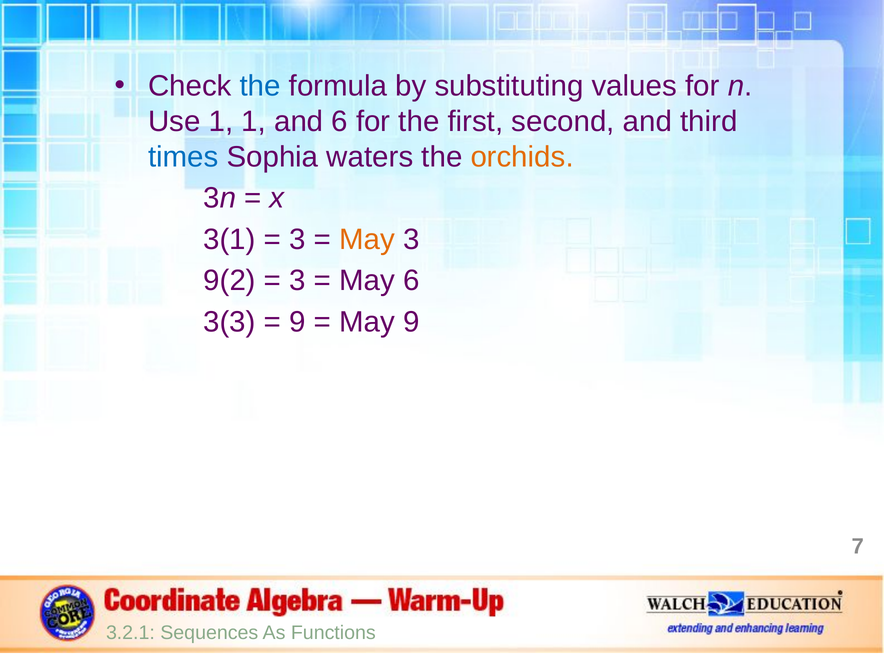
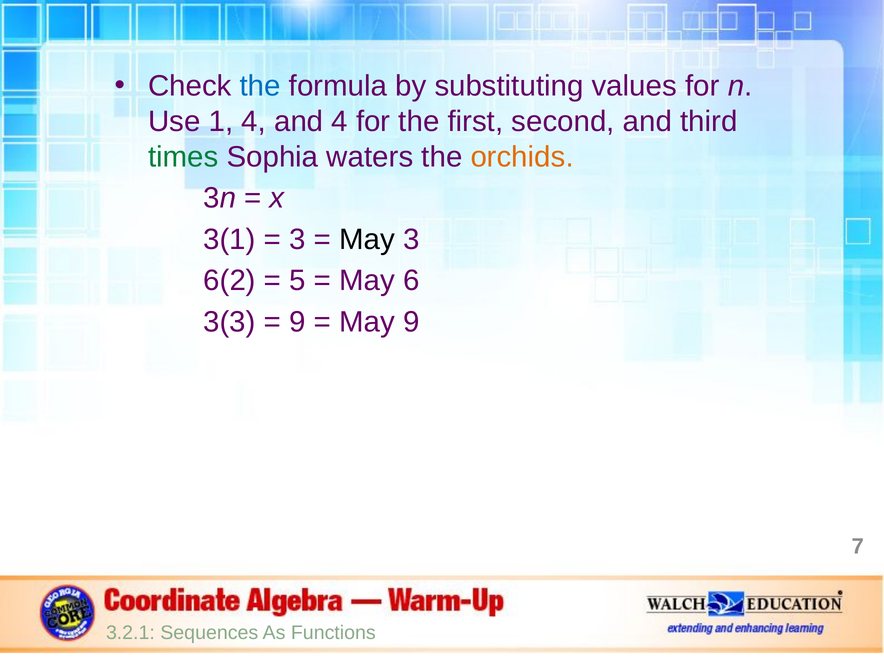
1 1: 1 -> 4 (254, 121)
and 6: 6 -> 4 (340, 121)
times colour: blue -> green (183, 157)
May colour: orange -> black (367, 239)
9(2: 9(2 -> 6(2 (230, 281)
3: 3 -> 5 (297, 281)
